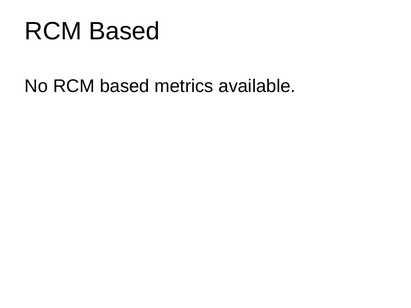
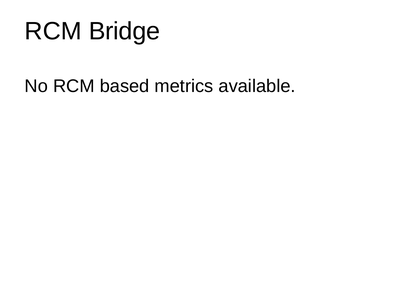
Based: Based -> Bridge (124, 31)
